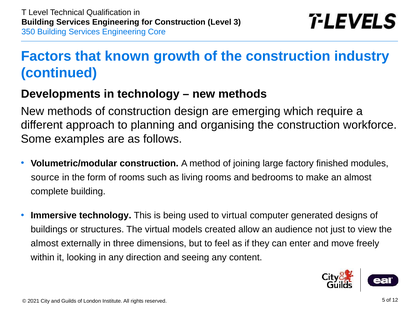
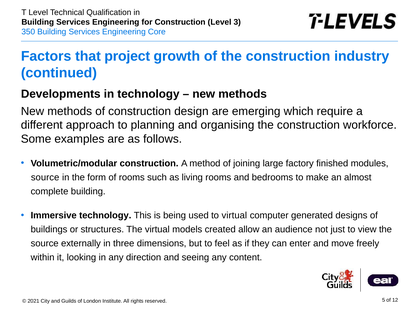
known: known -> project (127, 56)
almost: almost -> source (45, 244)
